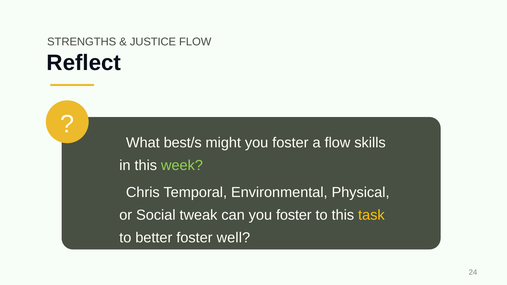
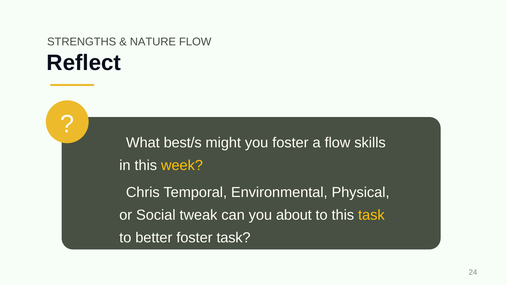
JUSTICE: JUSTICE -> NATURE (153, 42)
week colour: light green -> yellow (182, 165)
can you foster: foster -> about (294, 215)
foster well: well -> task (234, 238)
